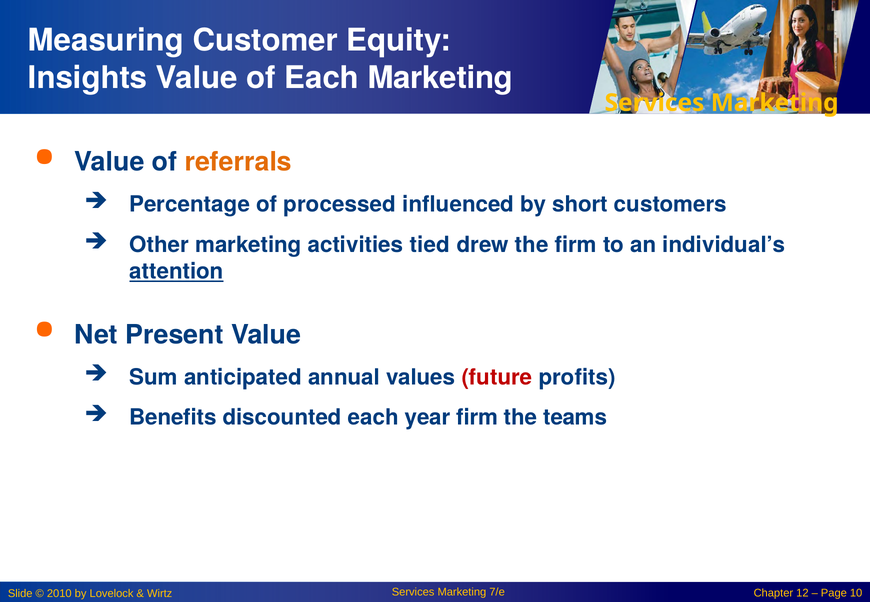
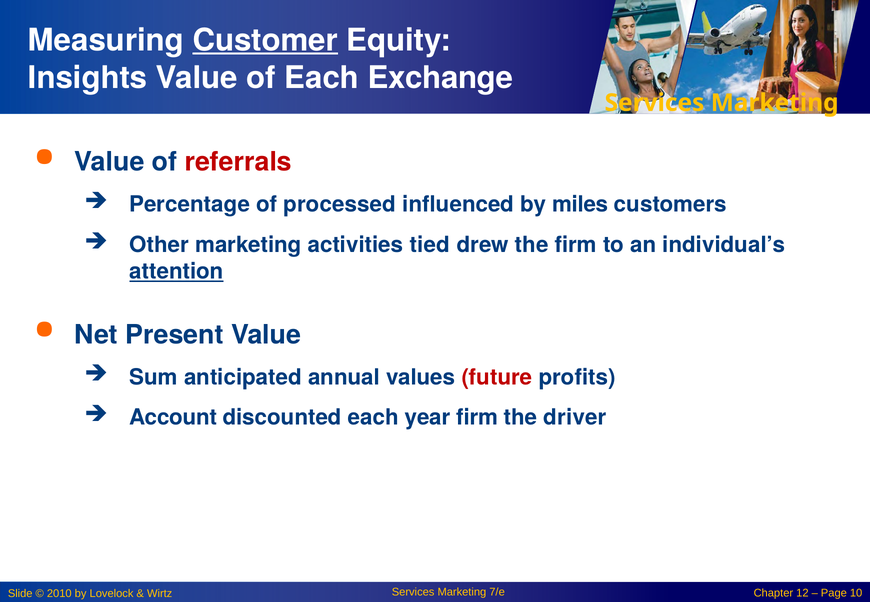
Customer underline: none -> present (265, 40)
Each Marketing: Marketing -> Exchange (440, 78)
referrals colour: orange -> red (238, 162)
short: short -> miles (580, 205)
Benefits: Benefits -> Account (173, 418)
teams: teams -> driver (575, 418)
